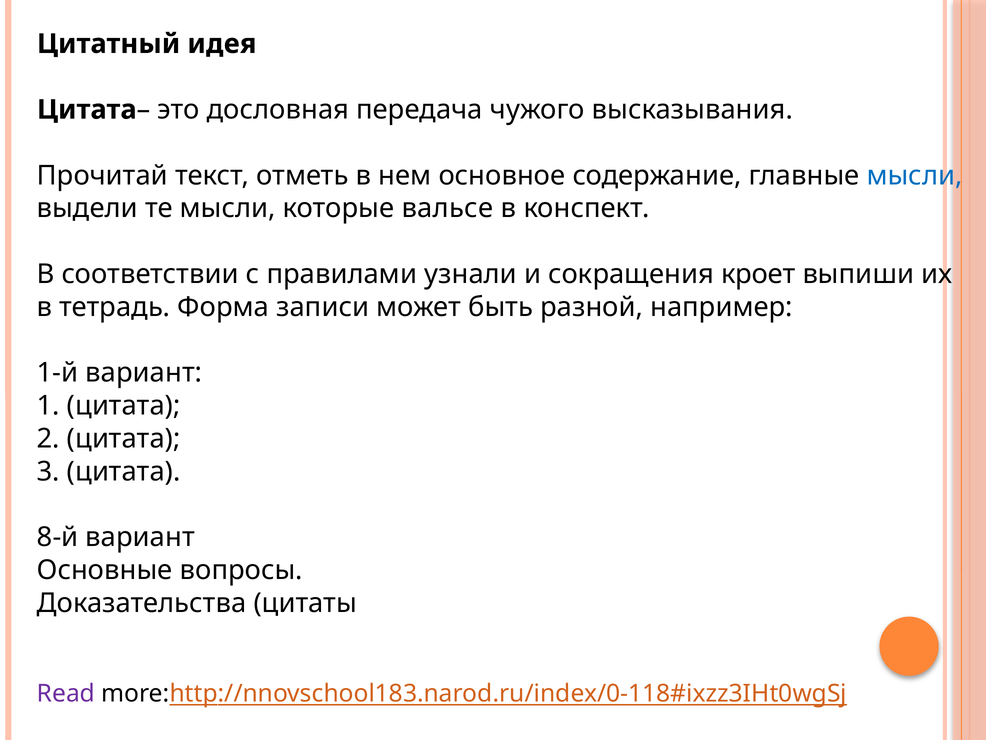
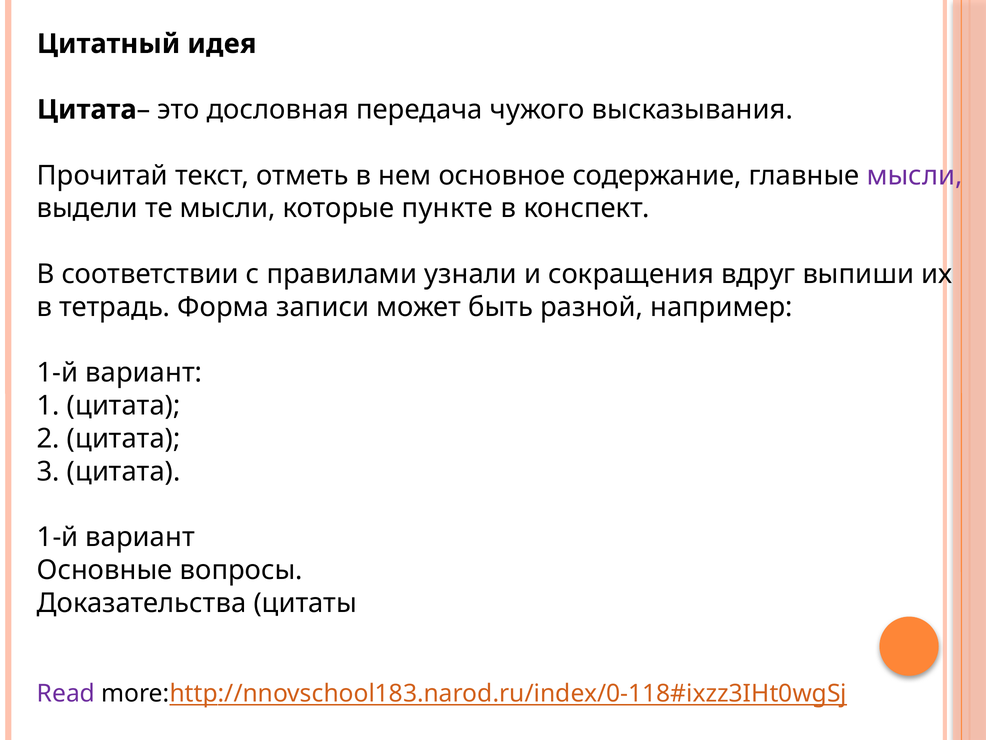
мысли colour: blue -> purple (915, 175)
вальсе: вальсе -> пункте (447, 208)
кроет: кроет -> вдруг (758, 274)
8-й: 8-й -> 1-й (58, 537)
